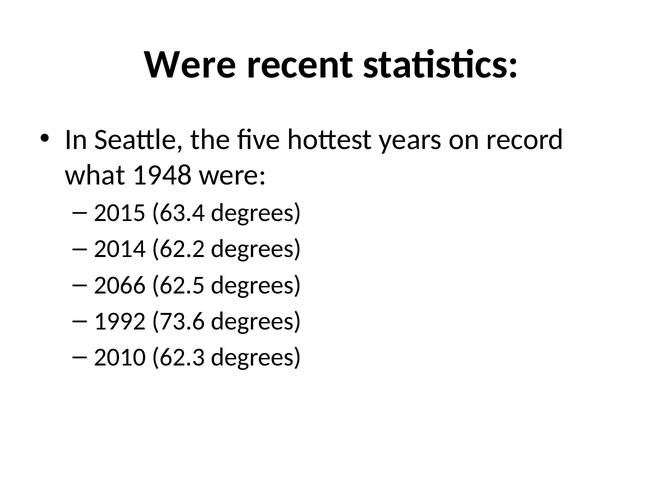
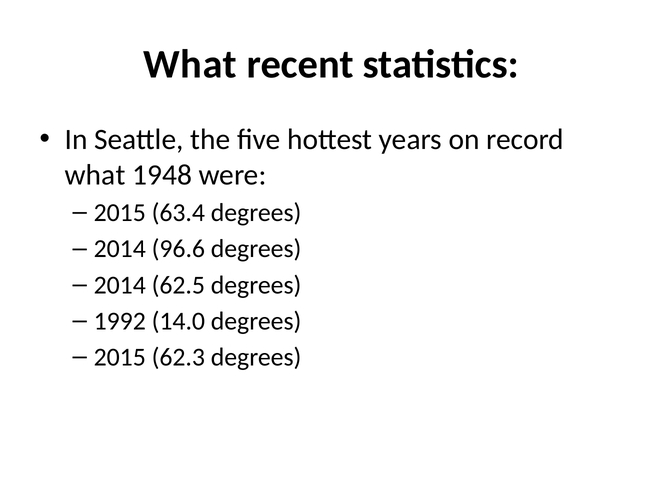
Were: Were -> What (190, 64)
62.2: 62.2 -> 96.6 (178, 249)
2066: 2066 -> 2014 (120, 285)
73.6: 73.6 -> 14.0 (178, 321)
2010: 2010 -> 2015 (120, 357)
